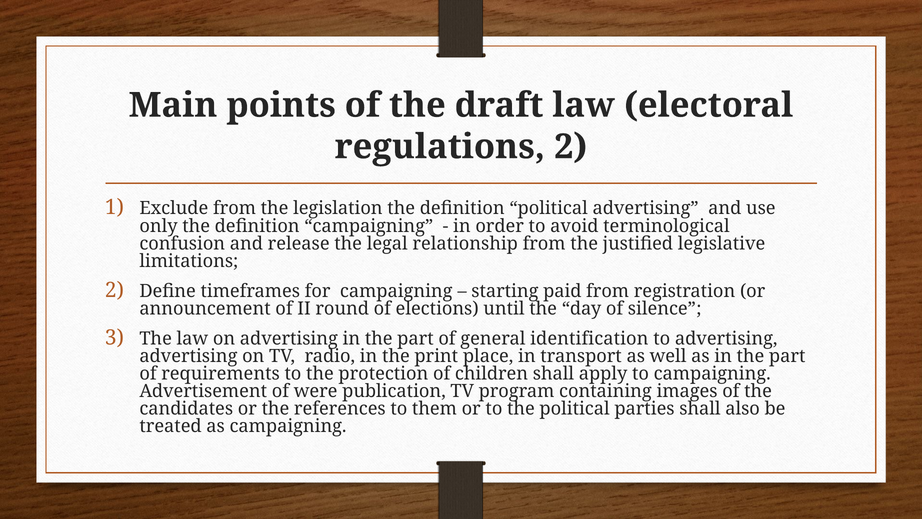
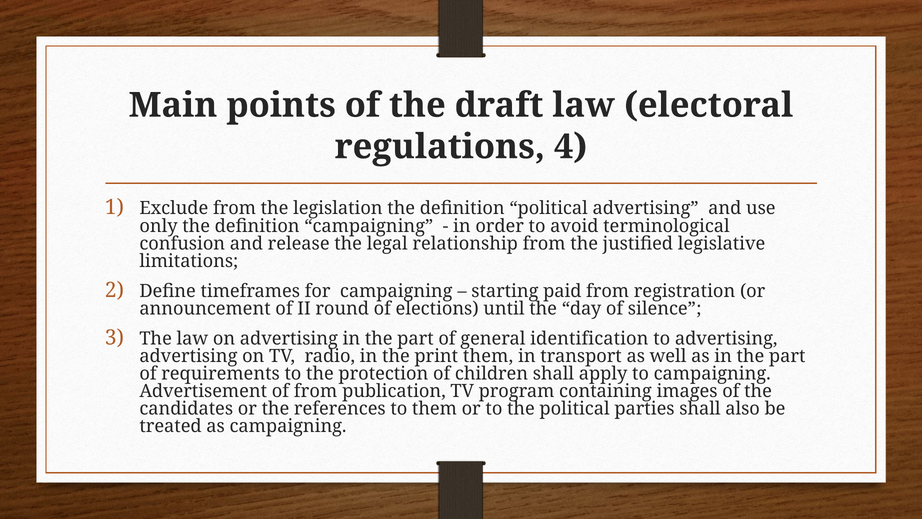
regulations 2: 2 -> 4 (571, 147)
print place: place -> them (488, 356)
of were: were -> from (316, 391)
